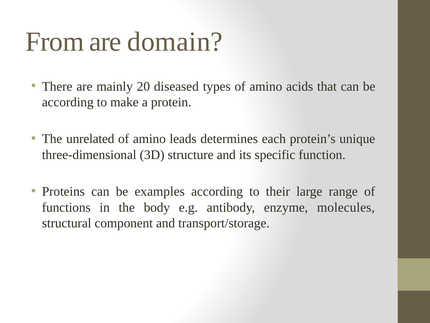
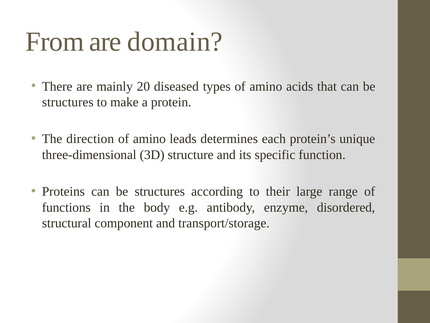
according: according -> structures (68, 102)
unrelated: unrelated -> direction (90, 139)
Proteins can be examples: examples -> structures (160, 191)
molecules: molecules -> disordered (346, 207)
